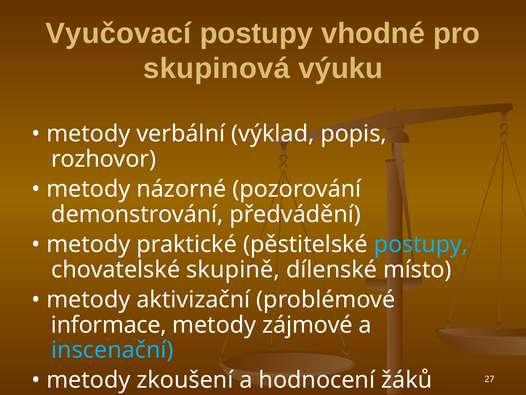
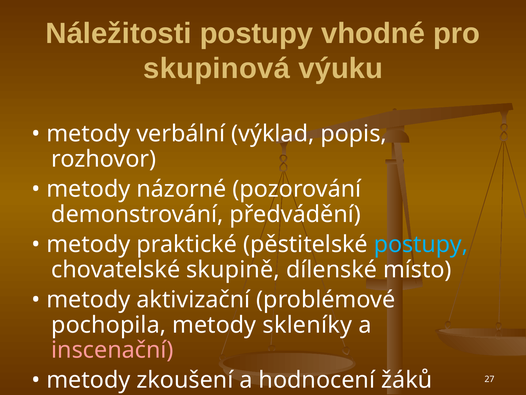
Vyučovací: Vyučovací -> Náležitosti (119, 33)
informace: informace -> pochopila (109, 325)
zájmové: zájmové -> skleníky (307, 325)
inscenační colour: light blue -> pink (112, 350)
